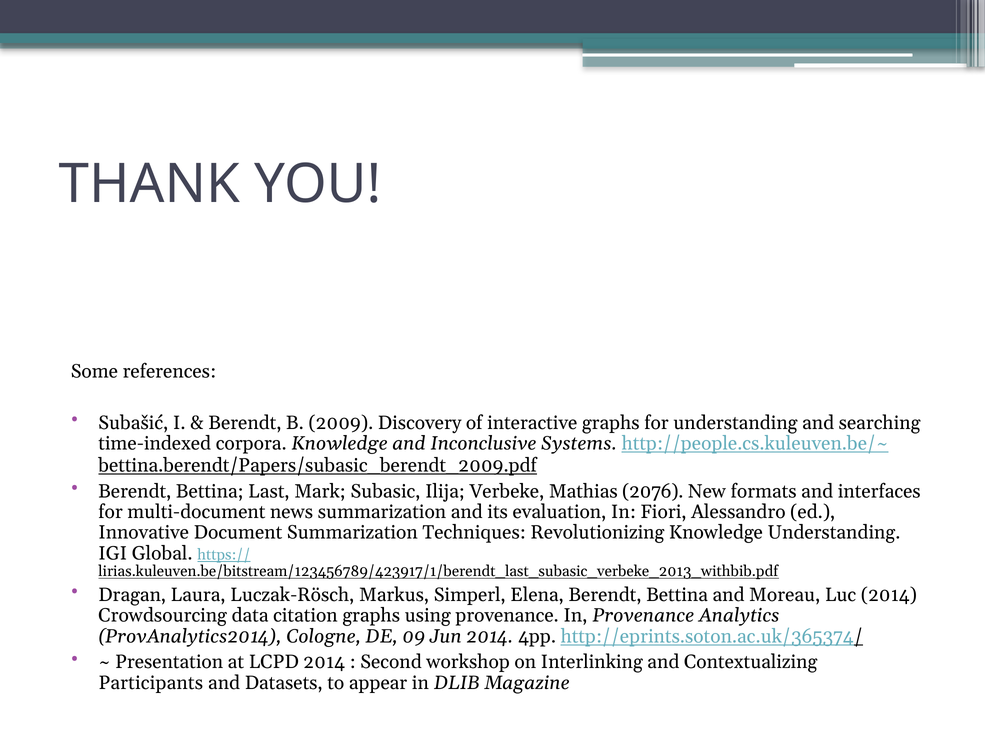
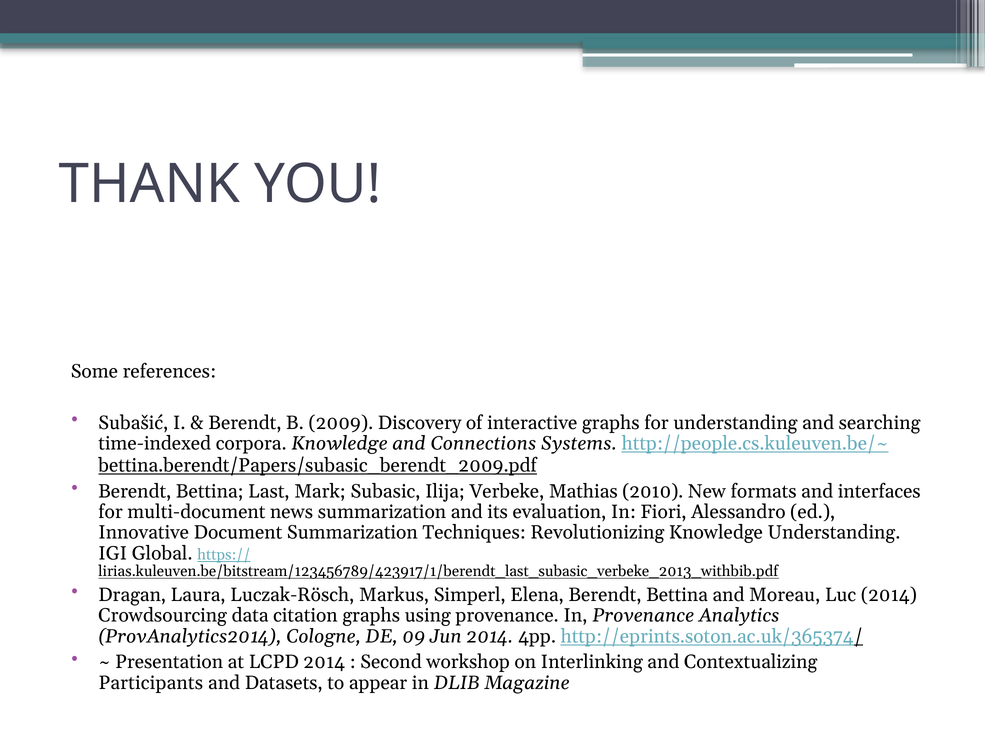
Inconclusive: Inconclusive -> Connections (483, 443)
2076: 2076 -> 2010 (653, 491)
